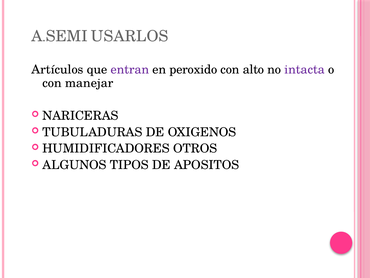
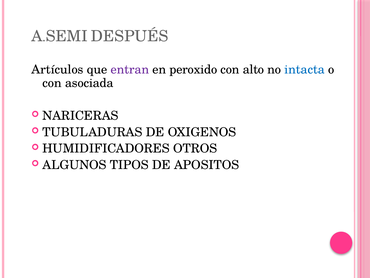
USARLOS: USARLOS -> DESPUÉS (130, 36)
intacta colour: purple -> blue (305, 69)
manejar: manejar -> asociada (89, 83)
